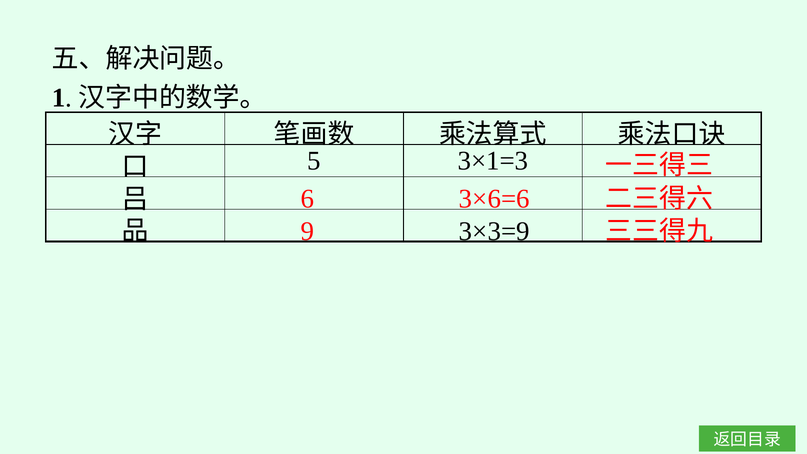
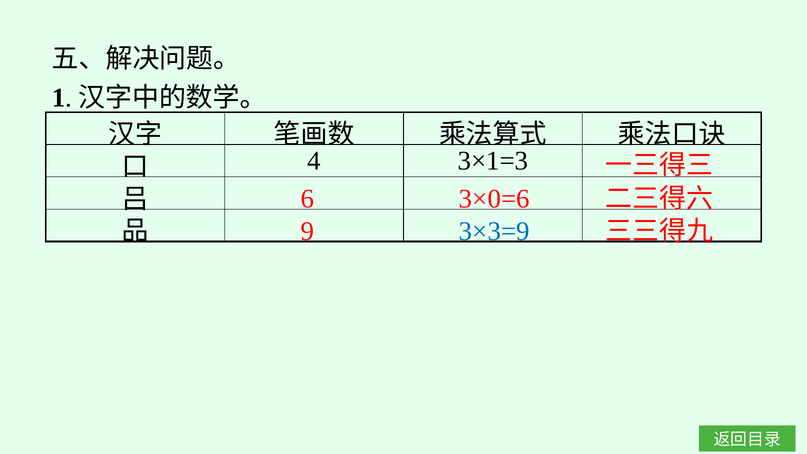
5: 5 -> 4 (314, 161)
3×6=6: 3×6=6 -> 3×0=6 (494, 199)
3×3=9 colour: black -> blue (494, 232)
